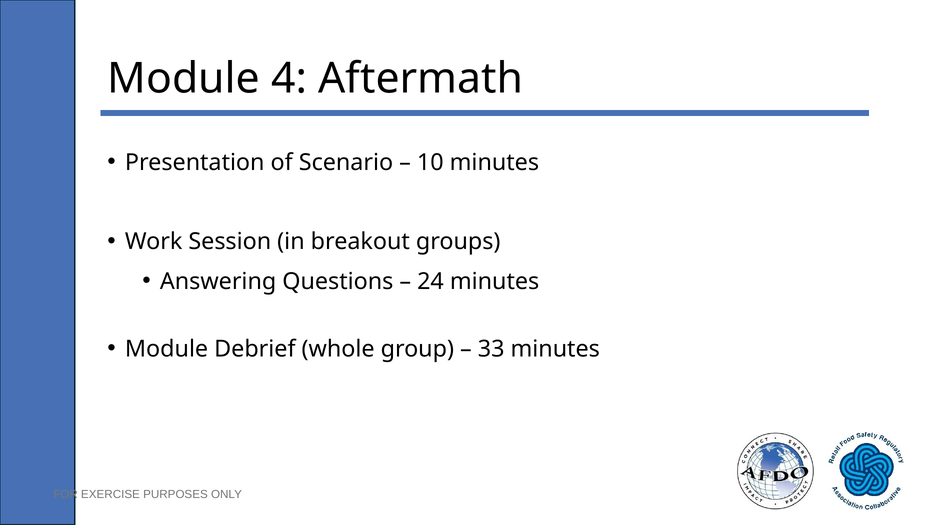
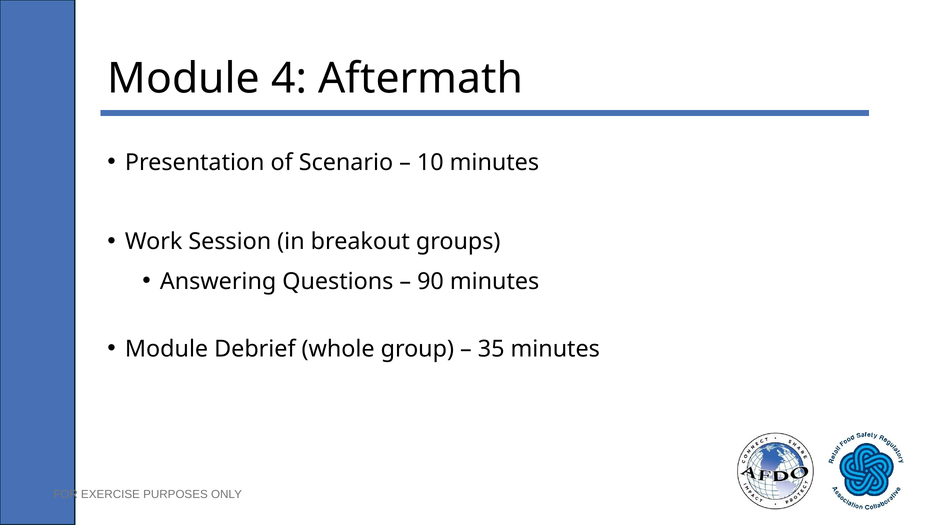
24: 24 -> 90 (430, 281)
33: 33 -> 35 (491, 349)
